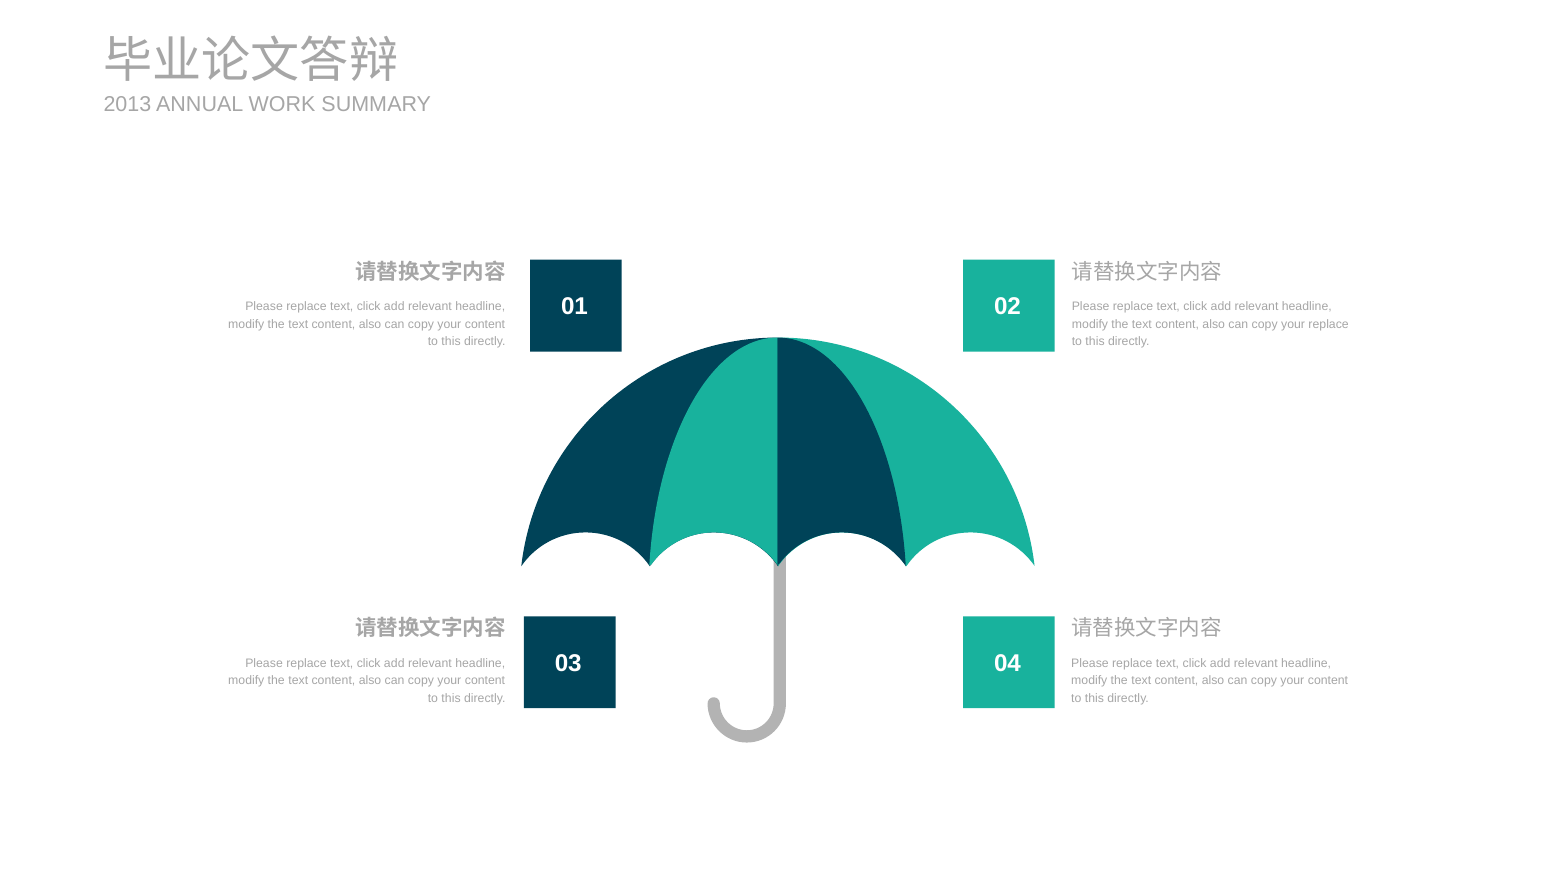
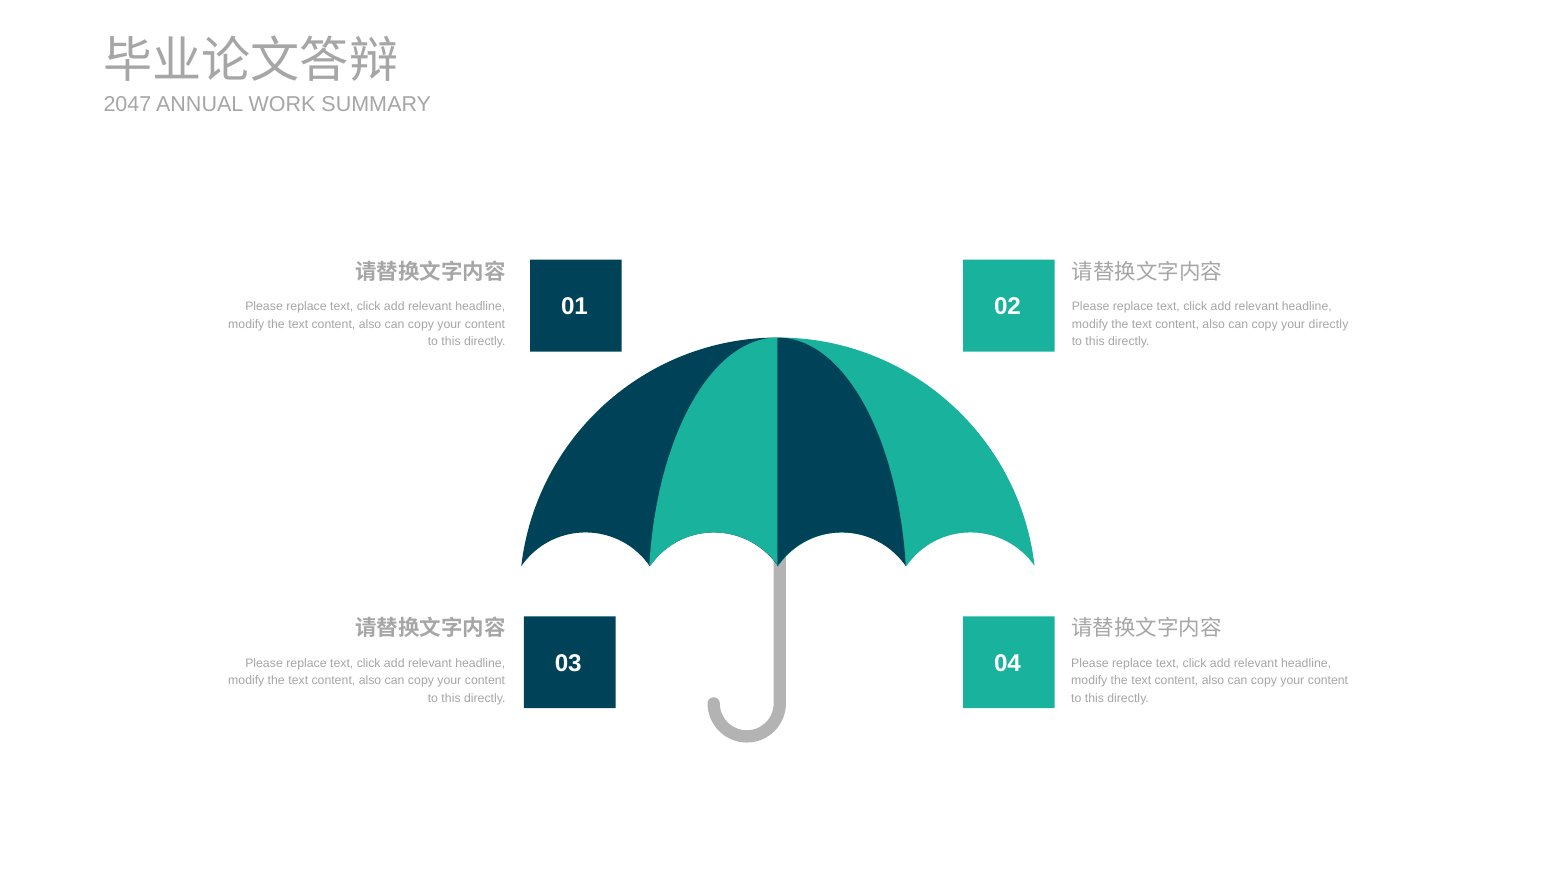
2013: 2013 -> 2047 (127, 104)
your replace: replace -> directly (1329, 324)
